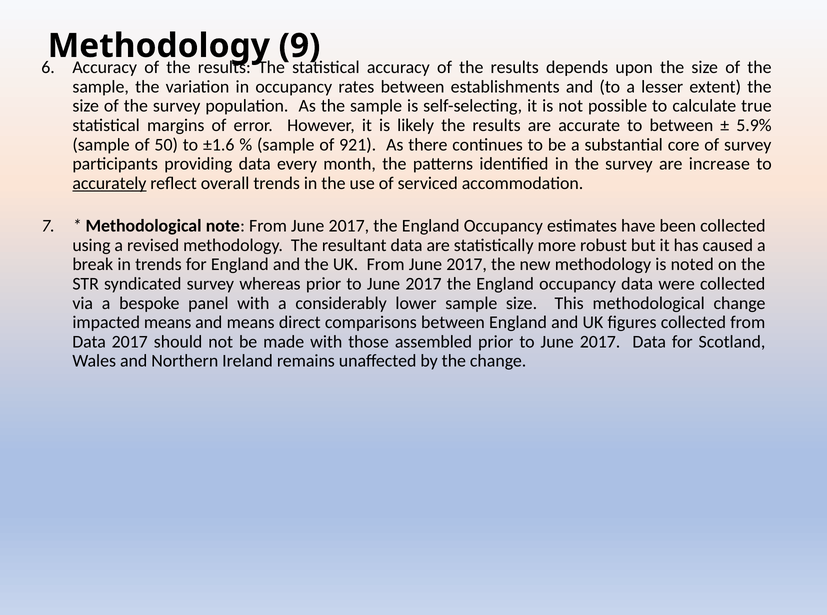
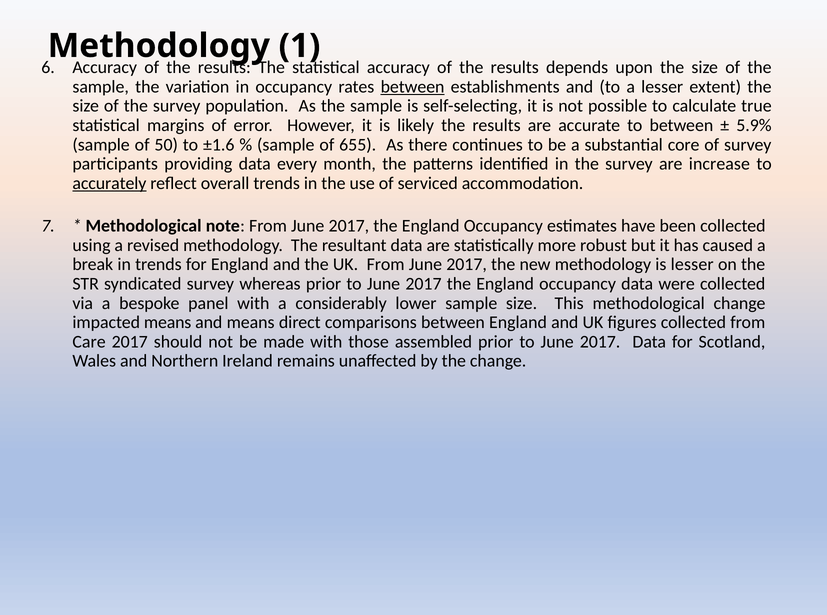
9: 9 -> 1 (300, 46)
between underline: none -> present (413, 87)
921: 921 -> 655 (358, 145)
is noted: noted -> lesser (692, 264)
Data: Data -> Care (89, 342)
